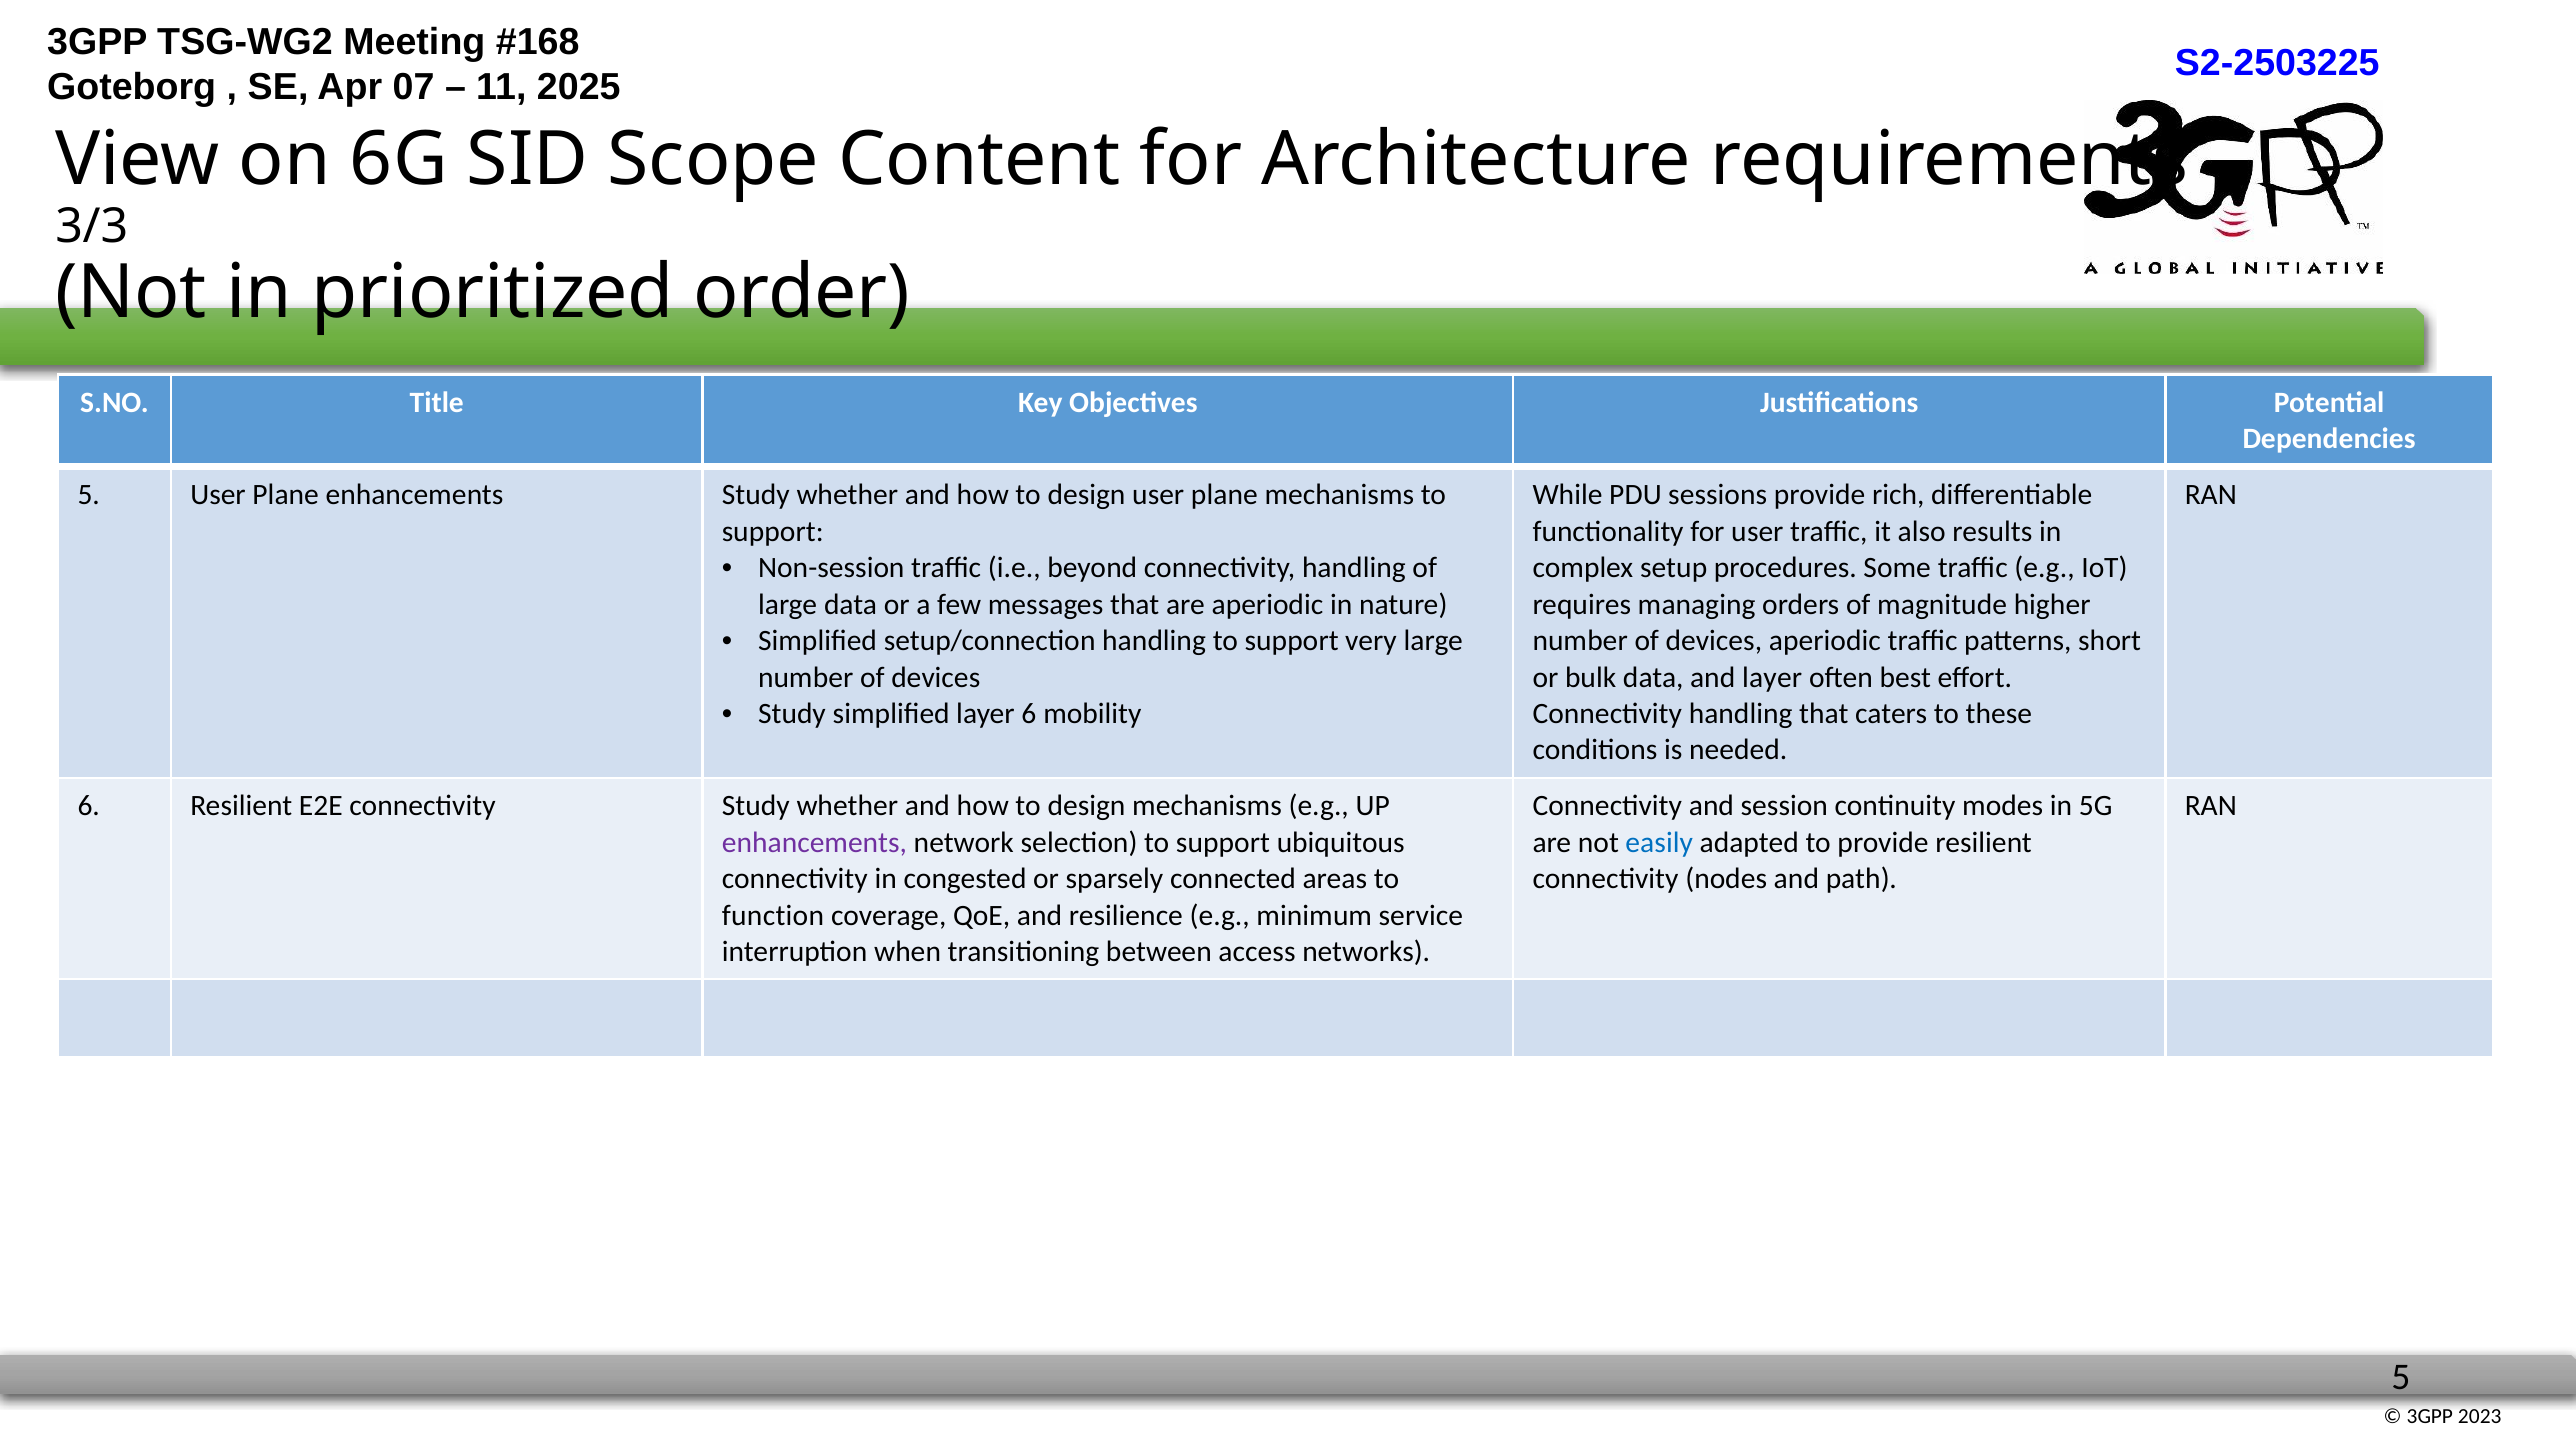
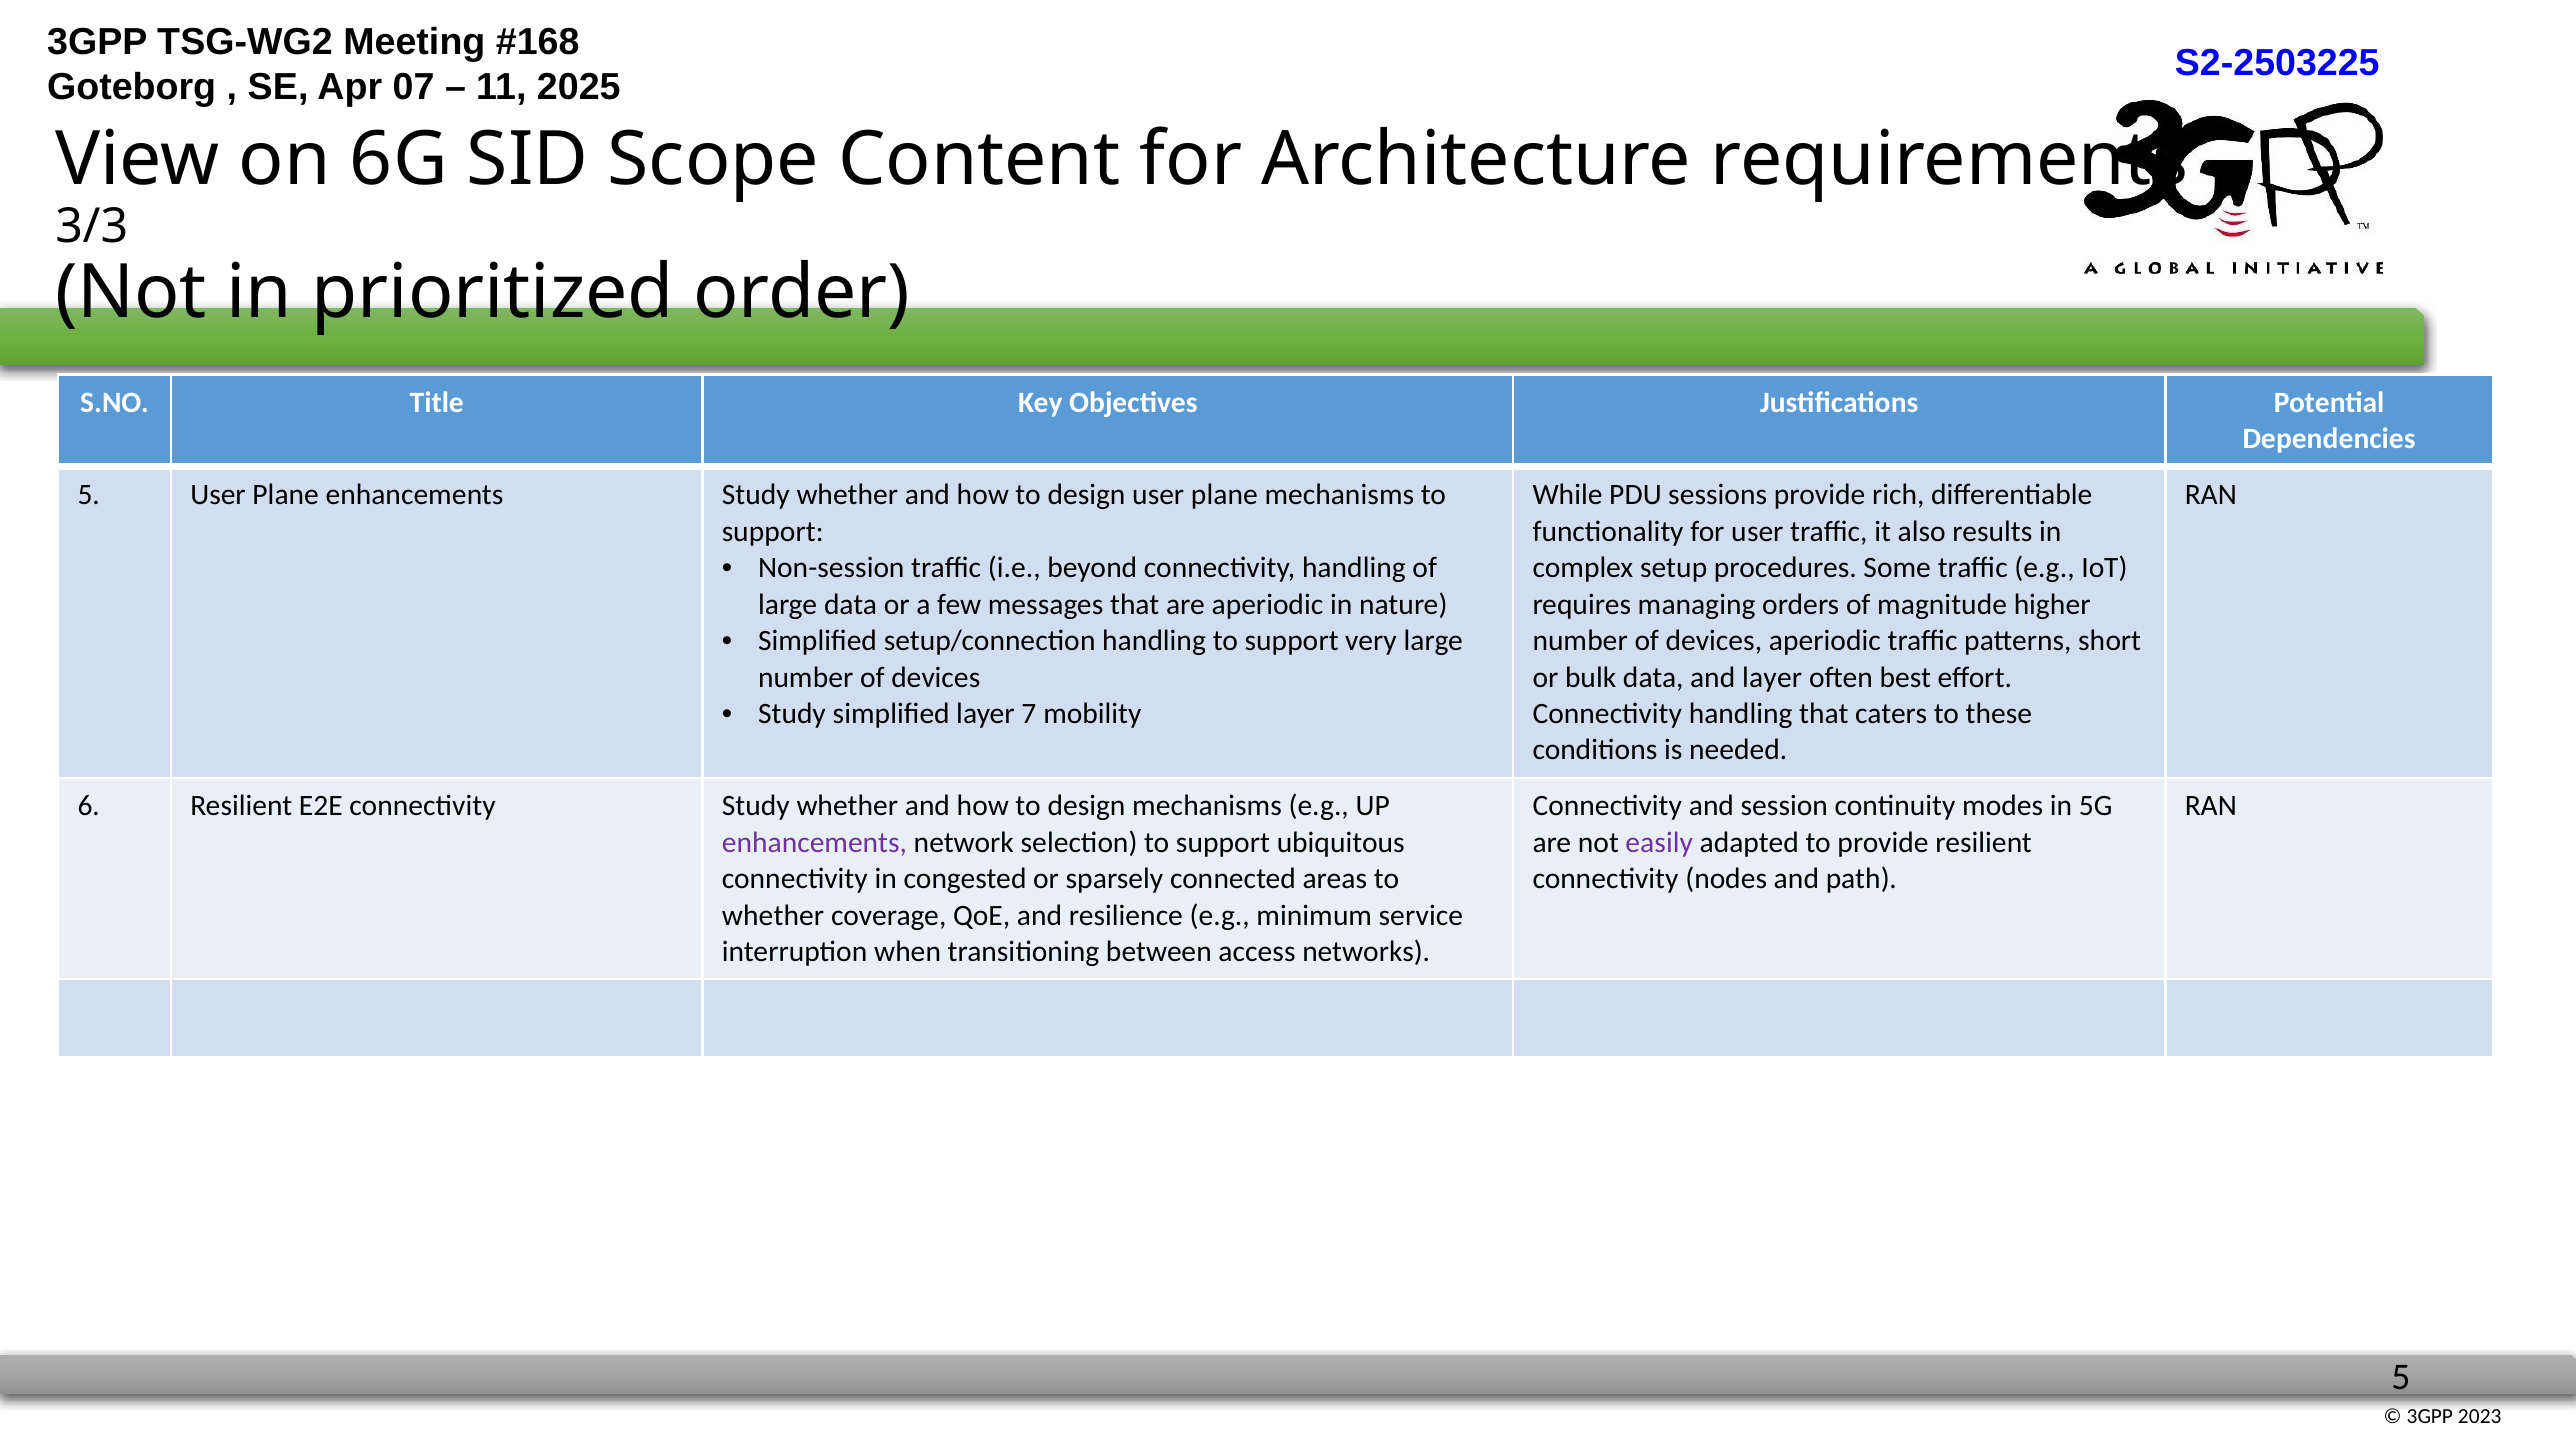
layer 6: 6 -> 7 (1029, 714)
easily colour: blue -> purple (1659, 842)
function: function -> whether (773, 915)
